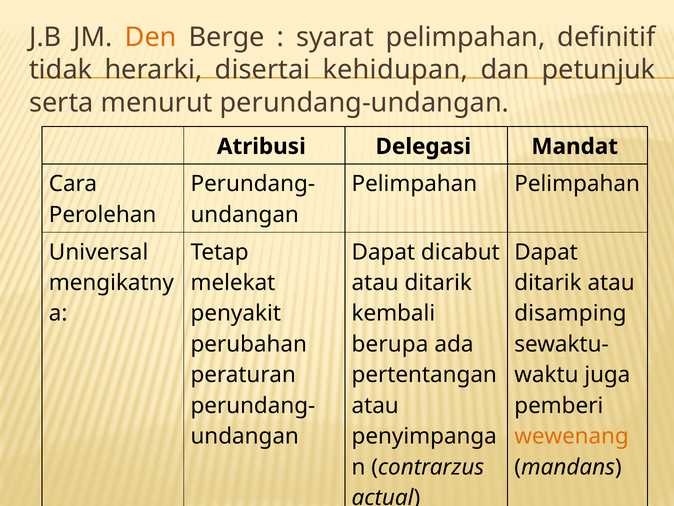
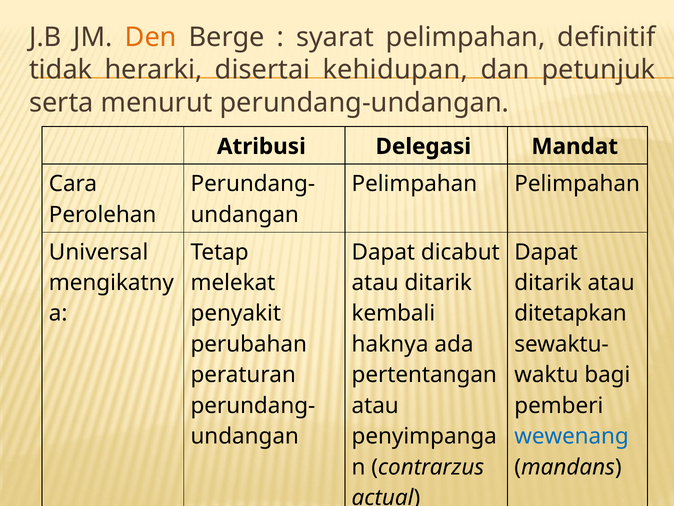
disamping: disamping -> ditetapkan (571, 313)
berupa: berupa -> haknya (390, 344)
juga: juga -> bagi (607, 375)
wewenang colour: orange -> blue (572, 436)
